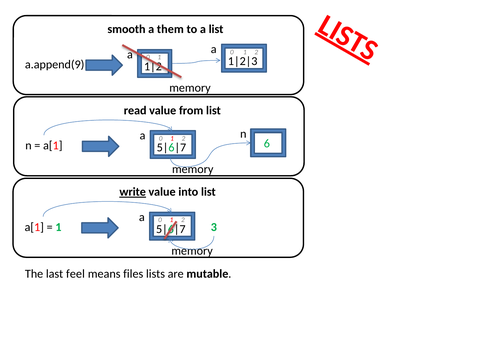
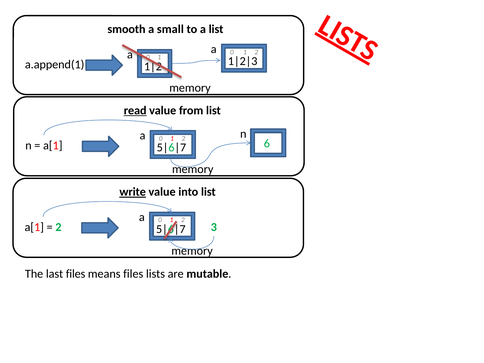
them: them -> small (170, 29)
a.append(9: a.append(9 -> a.append(1 (55, 64)
read underline: none -> present (135, 110)
1: 1 -> 2 (58, 227)
last feel: feel -> files (76, 274)
